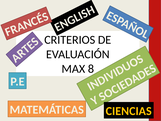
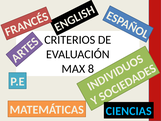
CIENCIAS colour: yellow -> light blue (129, 111)
